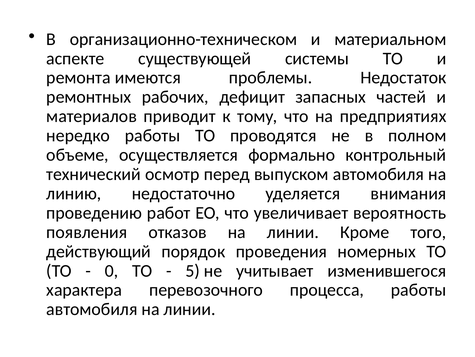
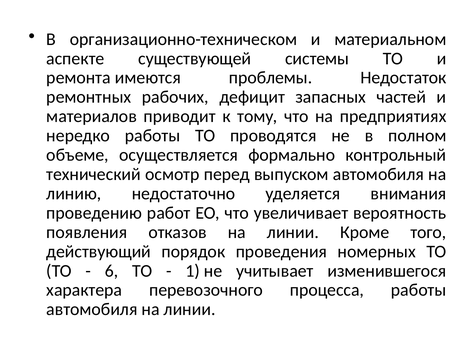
0: 0 -> 6 (112, 270)
5: 5 -> 1 (193, 270)
